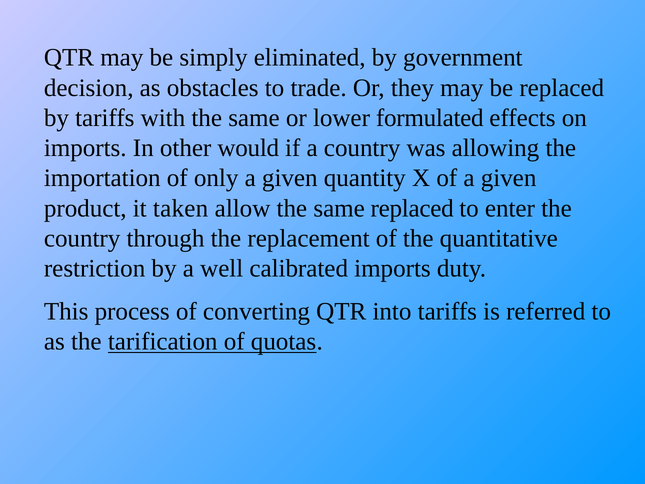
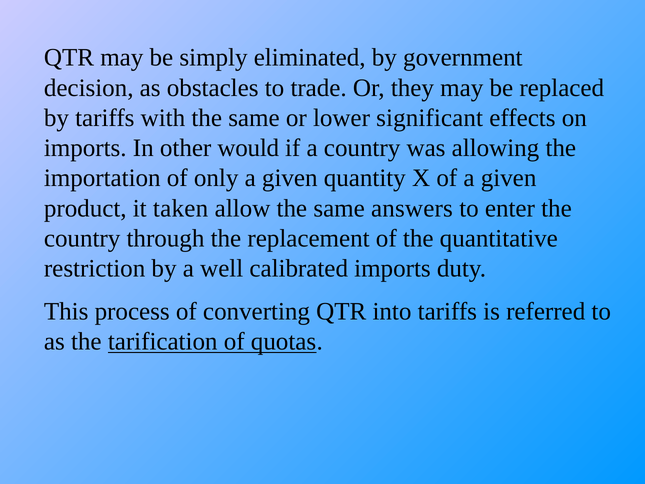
formulated: formulated -> significant (430, 118)
same replaced: replaced -> answers (412, 208)
